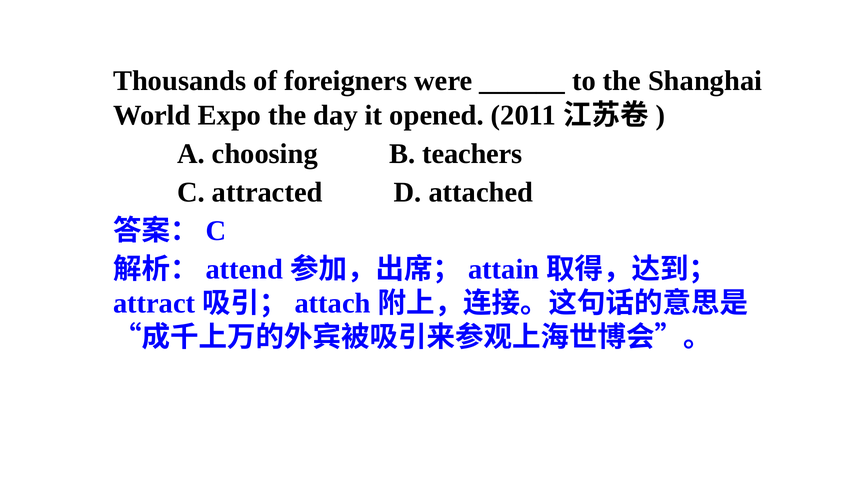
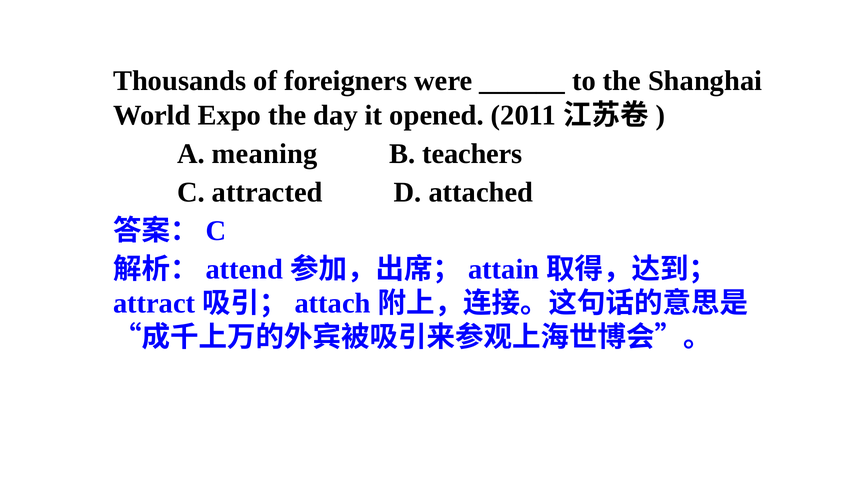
choosing: choosing -> meaning (265, 154)
